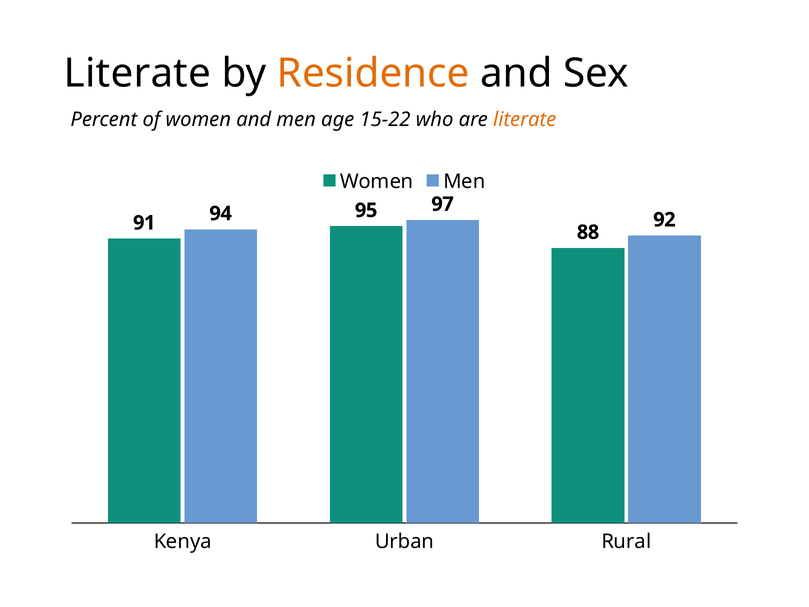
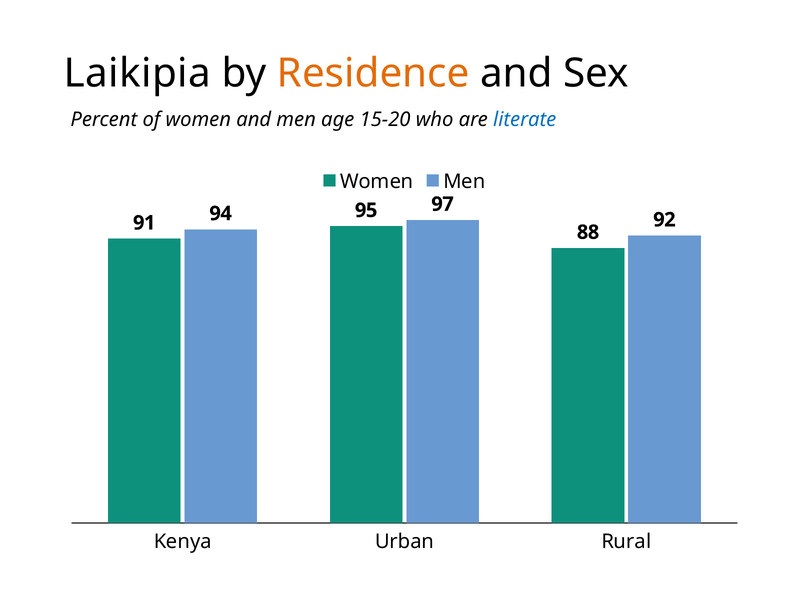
Literate: Literate -> Laikipia (137, 73)
15-22: 15-22 -> 15-20 (385, 119)
literate colour: orange -> blue (525, 119)
